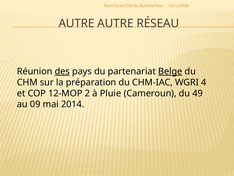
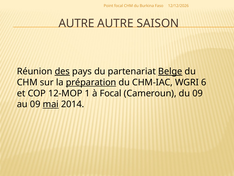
RÉSEAU: RÉSEAU -> SAISON (158, 23)
préparation underline: none -> present (91, 82)
4: 4 -> 6 (204, 82)
2: 2 -> 1 (87, 93)
à Pluie: Pluie -> Focal (111, 93)
du 49: 49 -> 09 (198, 93)
mai underline: none -> present (51, 104)
